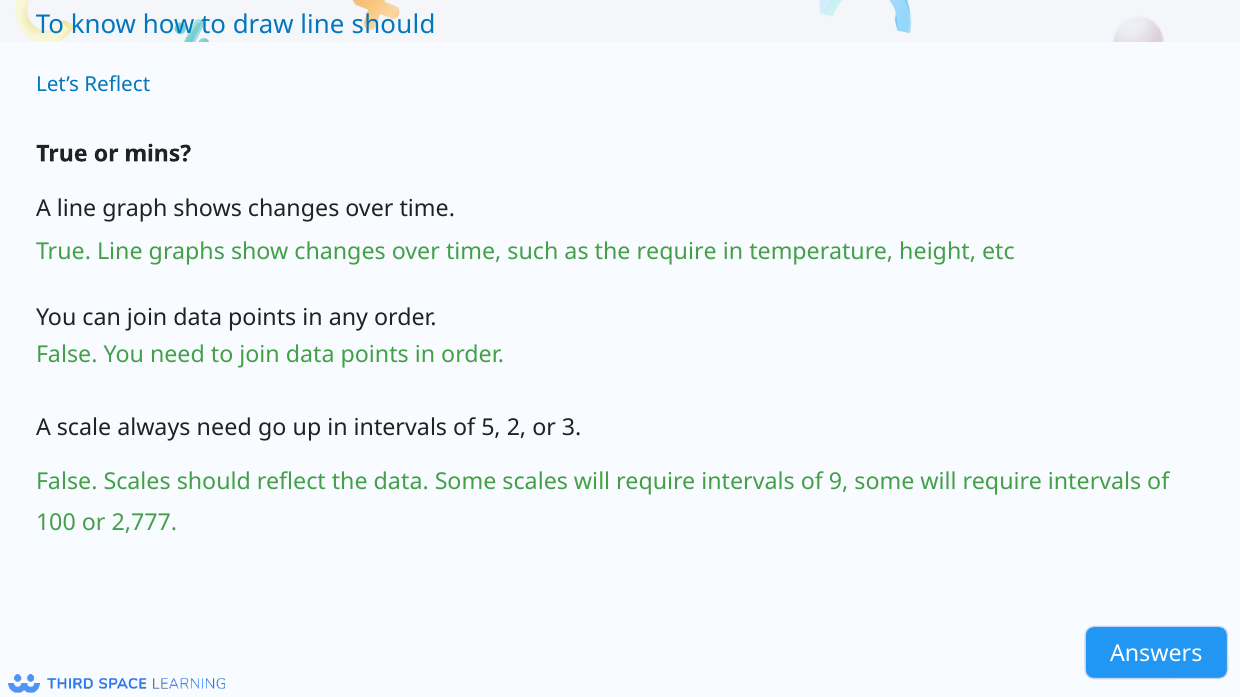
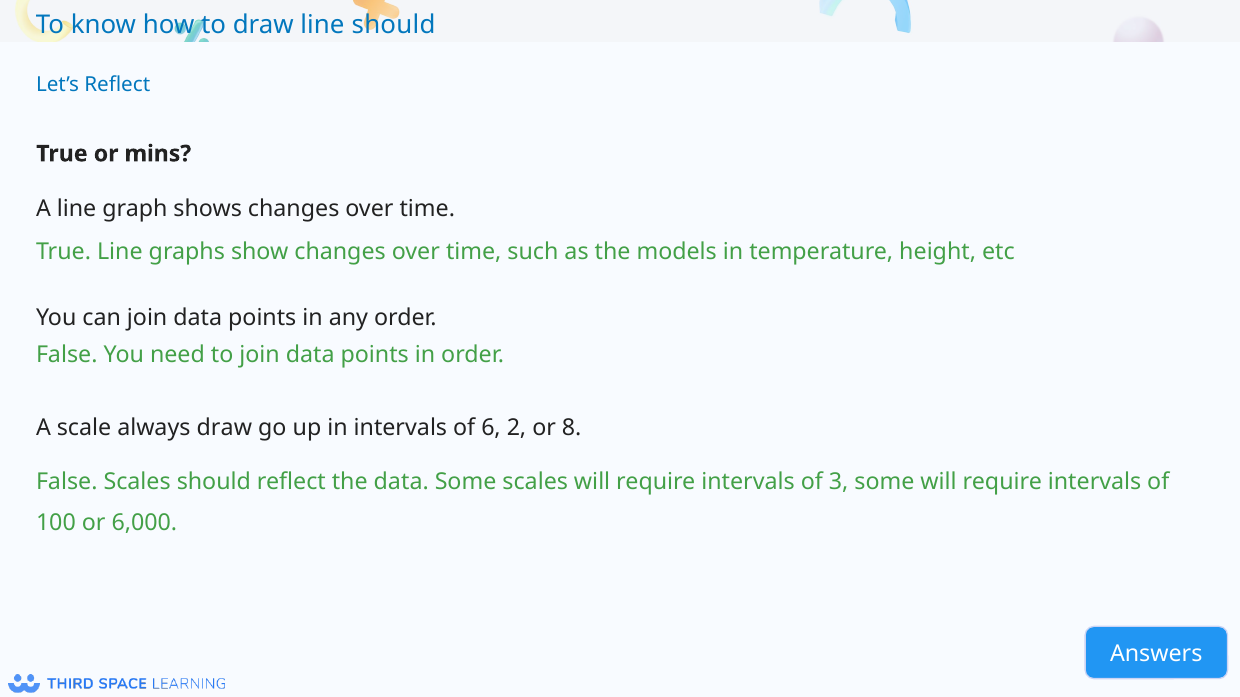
the require: require -> models (677, 252)
always need: need -> draw (224, 428)
5: 5 -> 6 (491, 428)
3: 3 -> 8 (572, 428)
9: 9 -> 3 (839, 482)
2,777: 2,777 -> 6,000 (144, 524)
